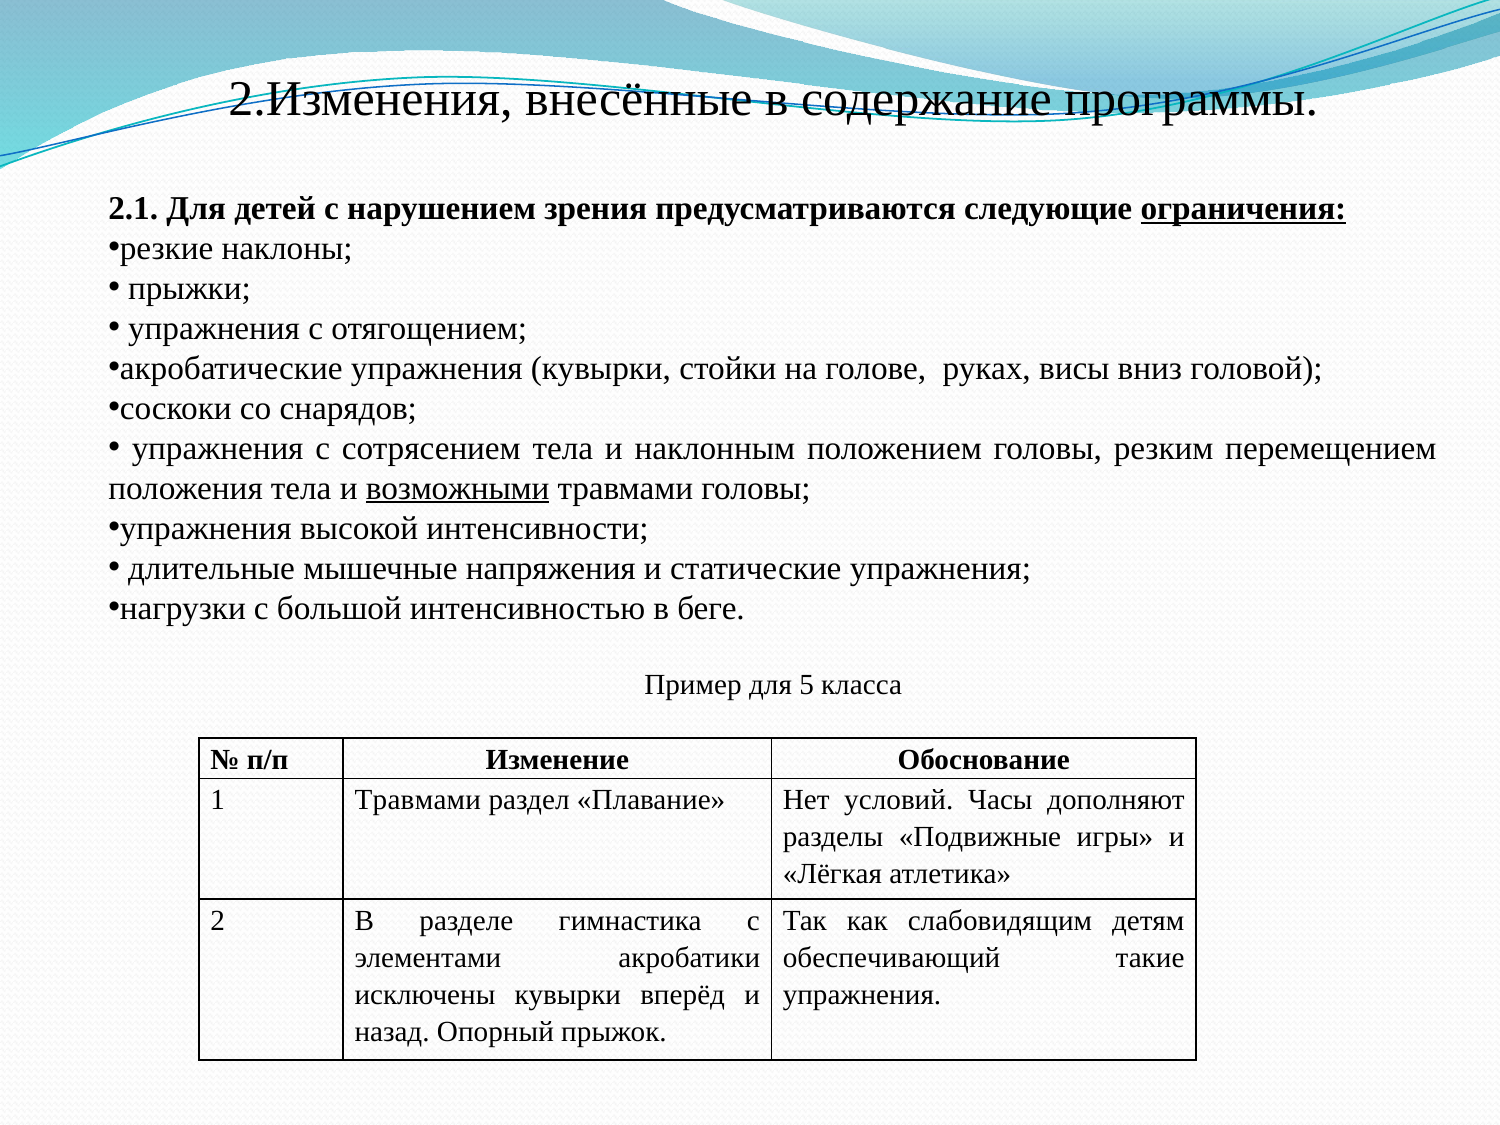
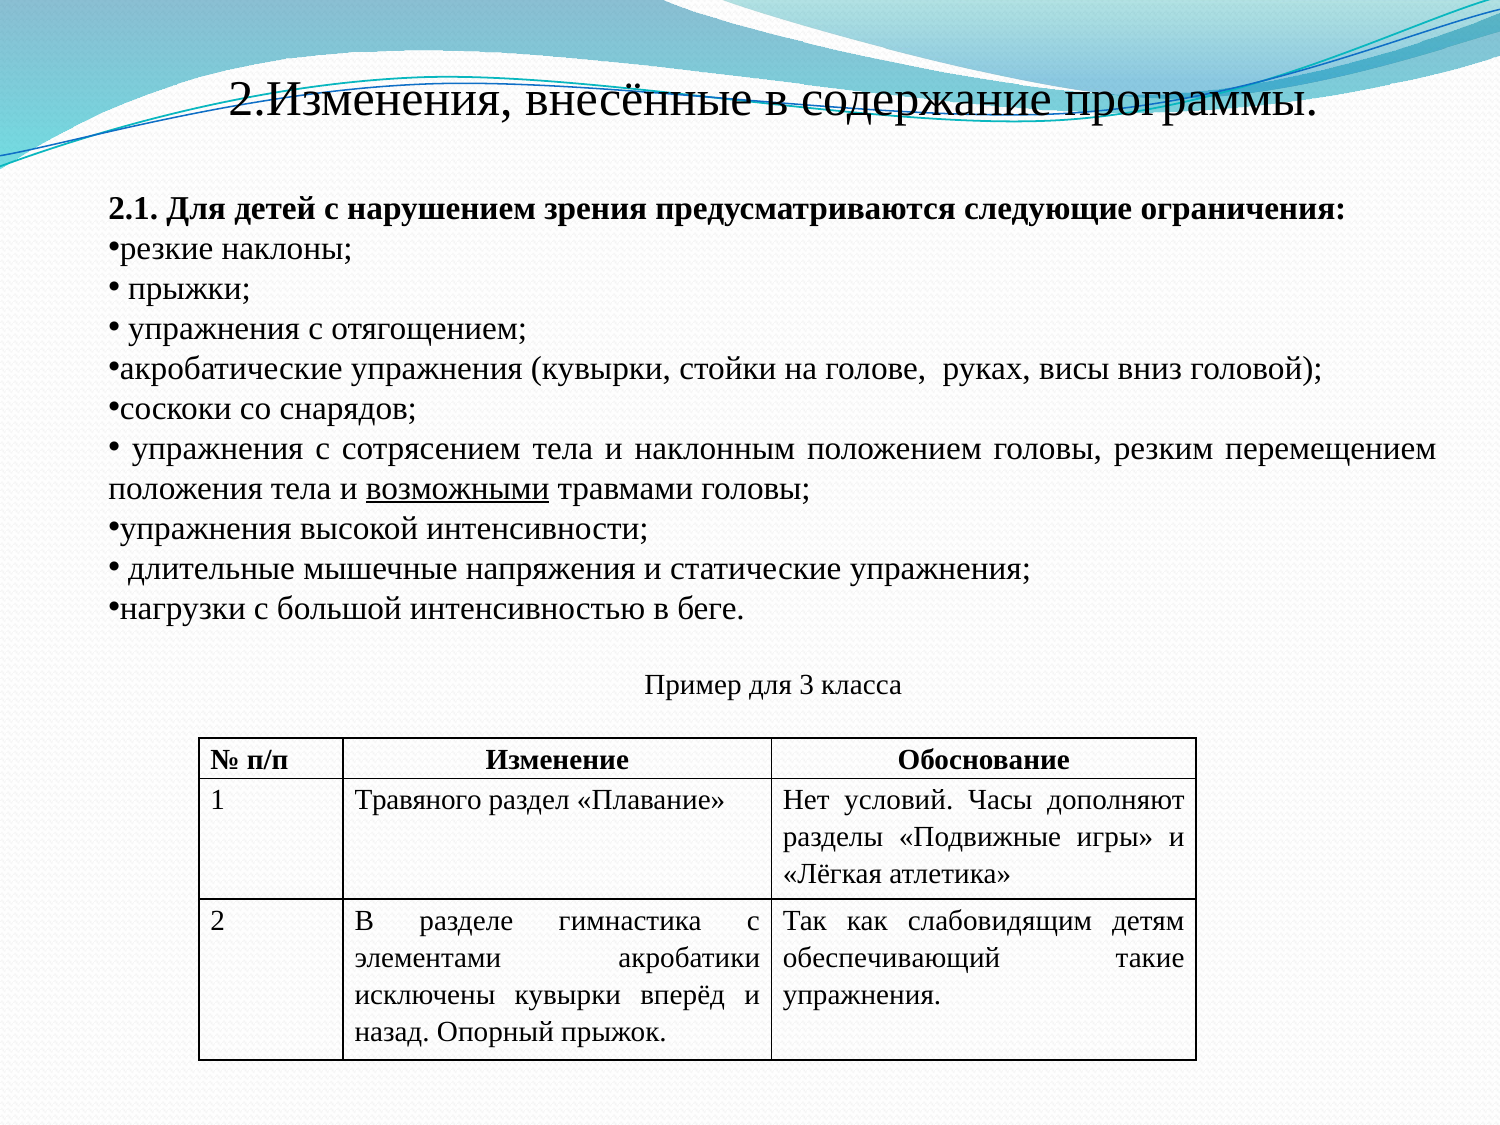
ограничения underline: present -> none (1243, 208)
5: 5 -> 3 (807, 685)
1 Травмами: Травмами -> Травяного (418, 800)
